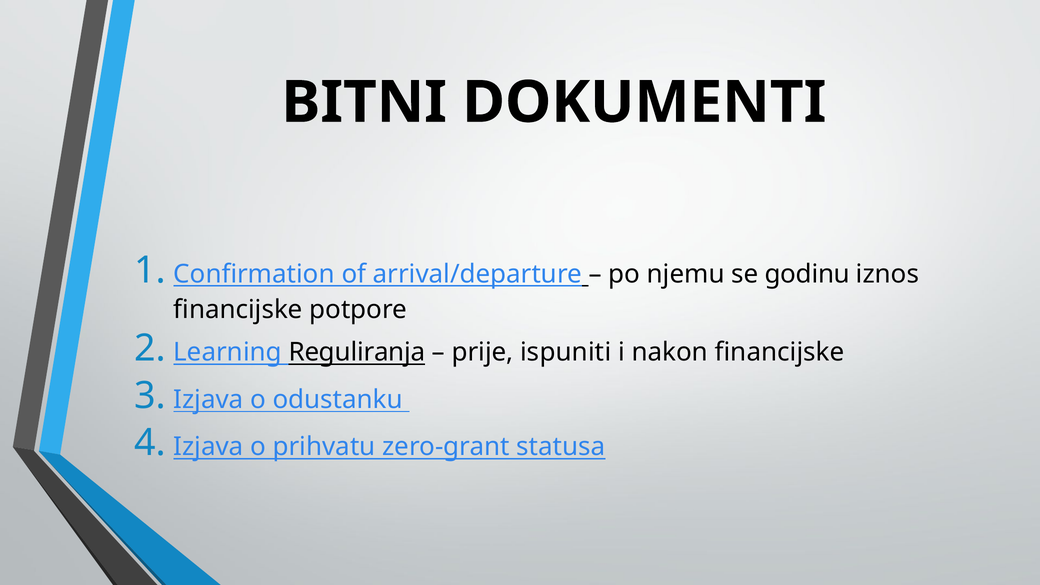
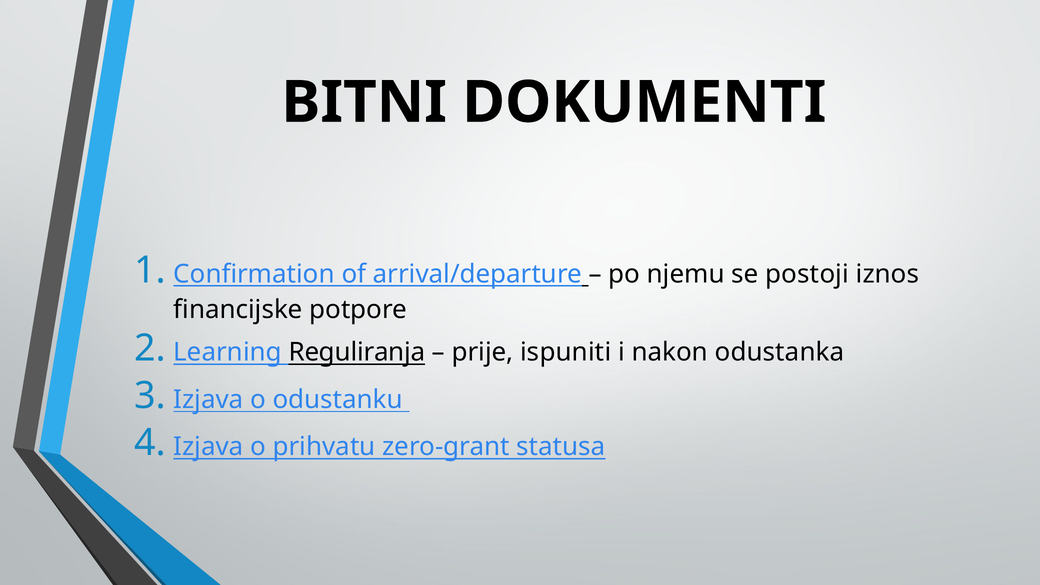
godinu: godinu -> postoji (807, 274)
nakon financijske: financijske -> odustanka (779, 352)
